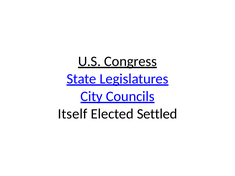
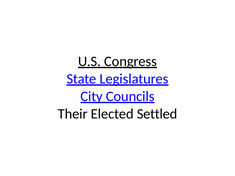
Itself: Itself -> Their (73, 114)
